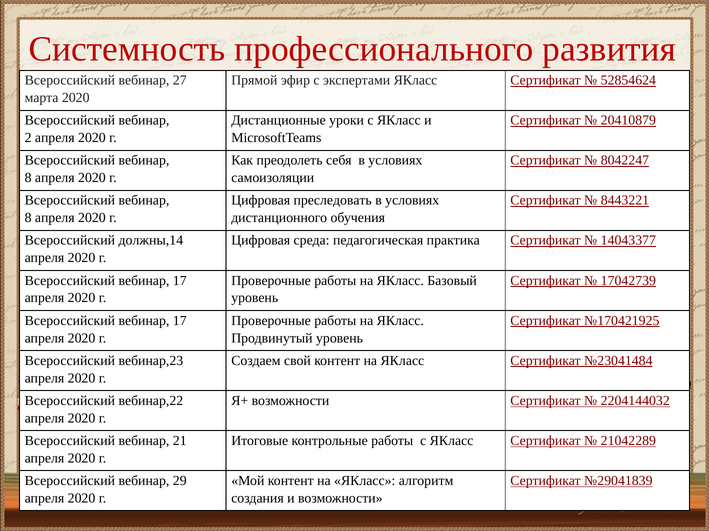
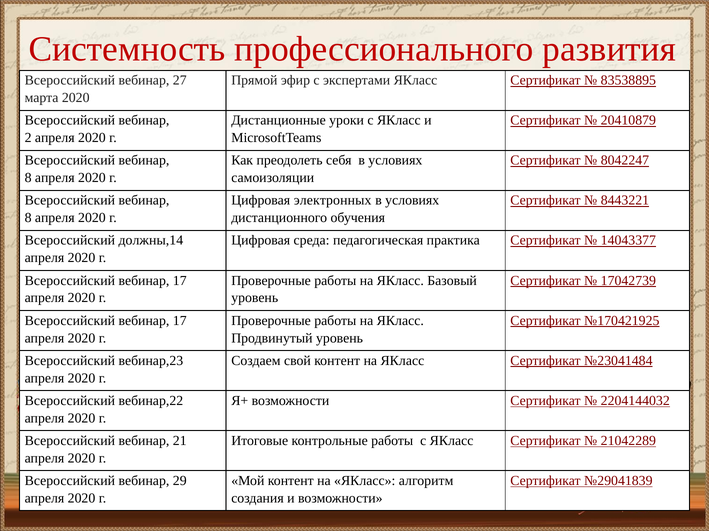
52854624: 52854624 -> 83538895 (628, 80)
преследовать: преследовать -> электронных (333, 201)
